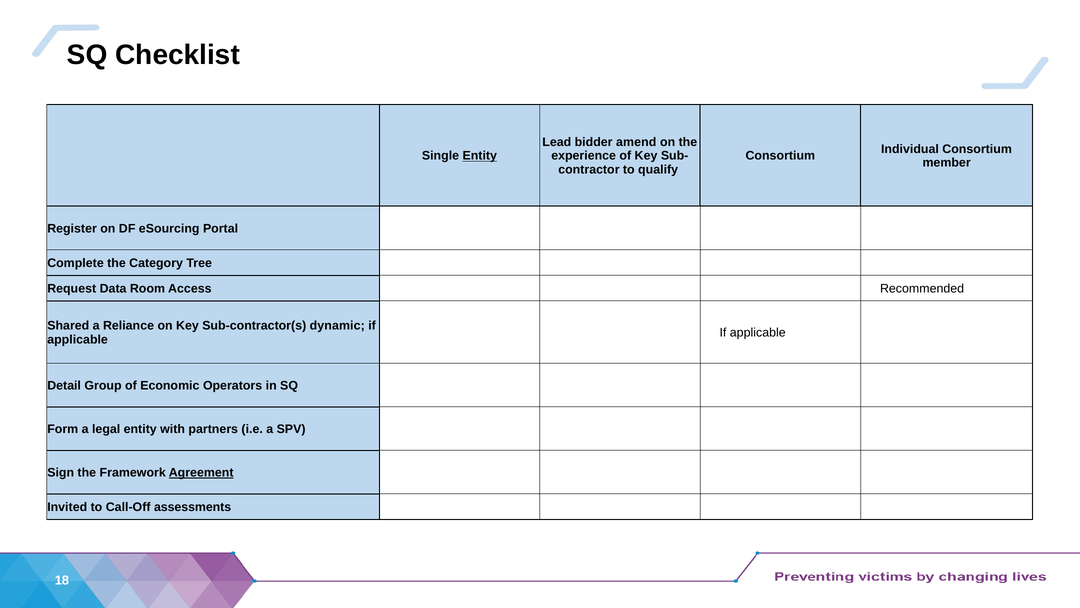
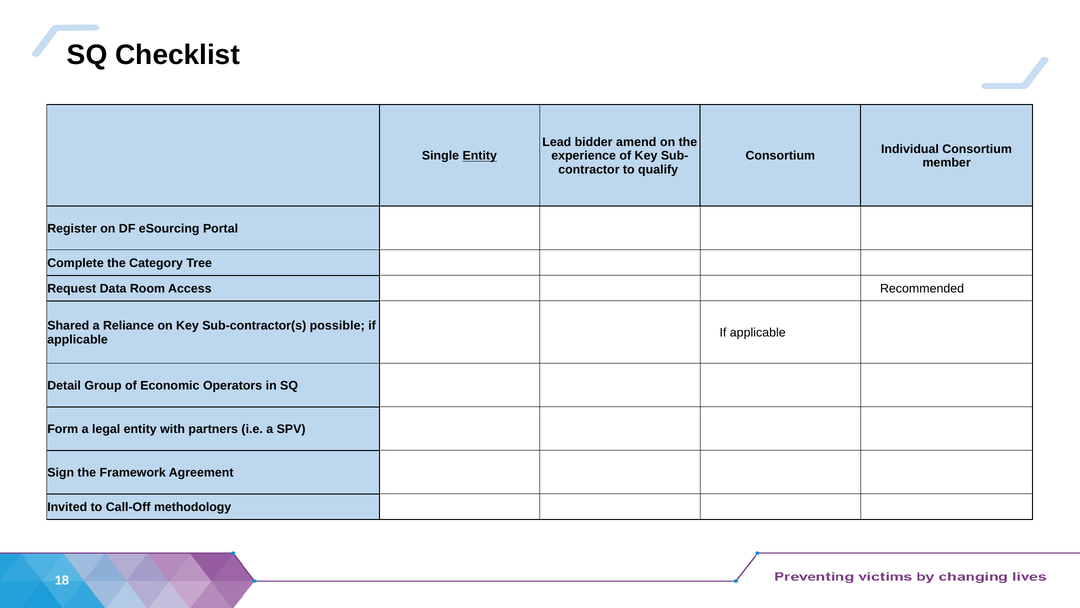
dynamic: dynamic -> possible (337, 325)
Agreement underline: present -> none (201, 472)
assessments: assessments -> methodology (193, 507)
